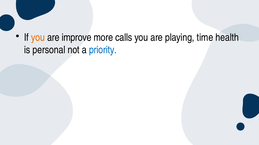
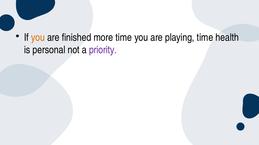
improve: improve -> finished (77, 38)
more calls: calls -> time (124, 38)
priority colour: blue -> purple (103, 50)
